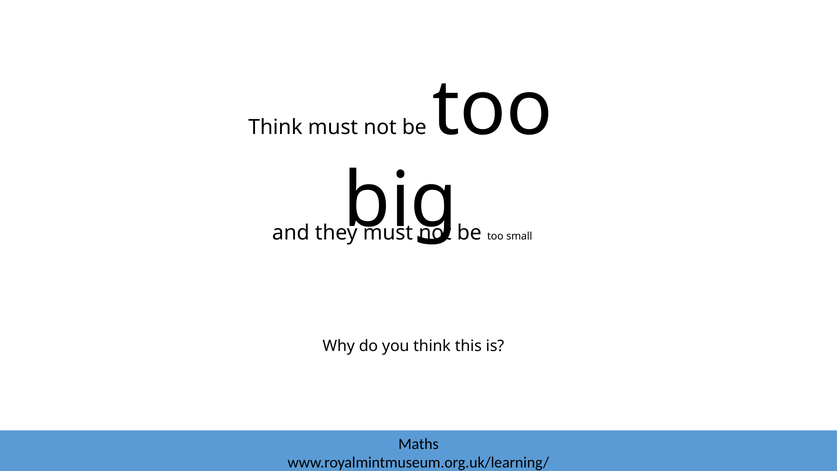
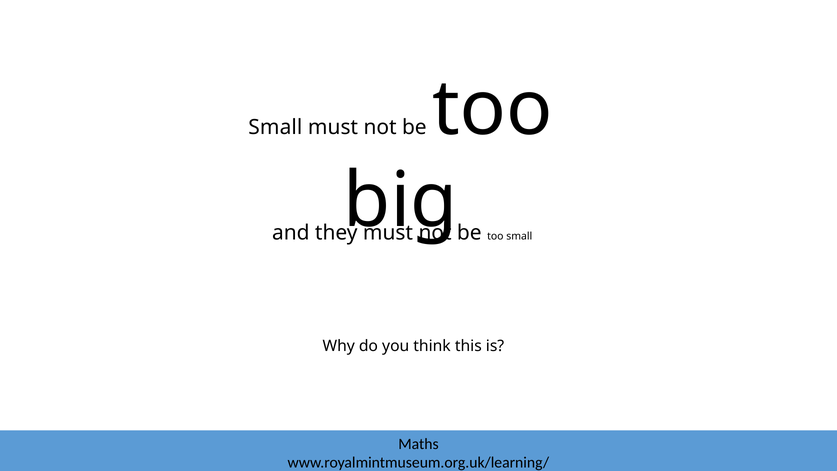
Think: Think -> Small (275, 127)
